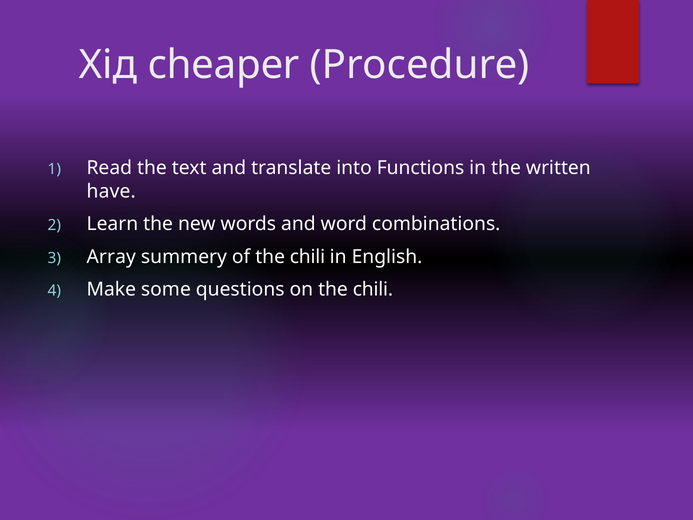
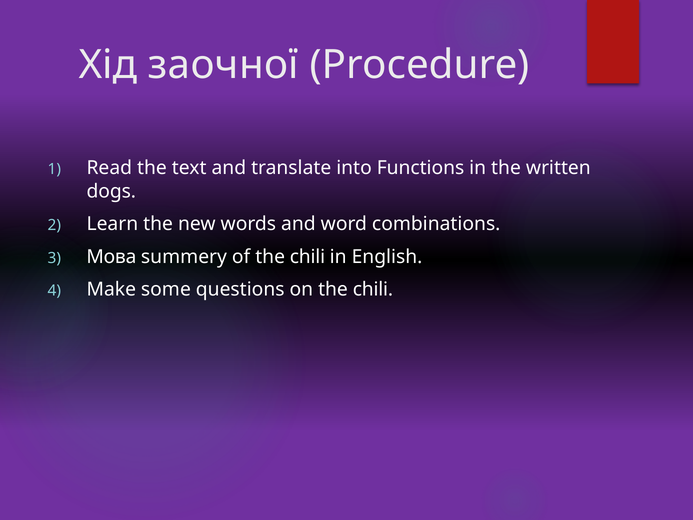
cheaper: cheaper -> заочної (223, 65)
have: have -> dogs (111, 191)
Array: Array -> Мова (111, 257)
